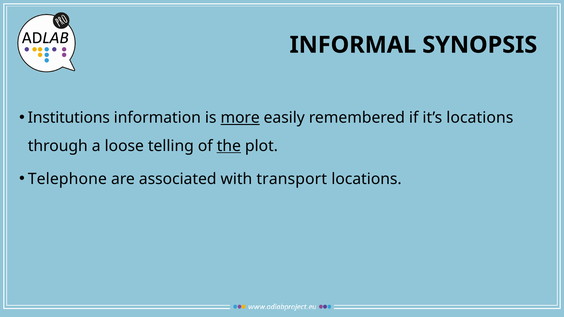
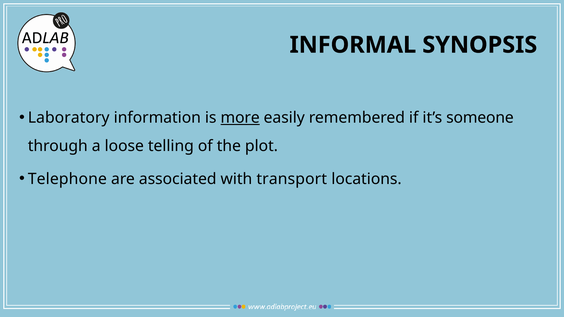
Institutions: Institutions -> Laboratory (69, 118)
it’s locations: locations -> someone (480, 118)
the underline: present -> none (229, 146)
